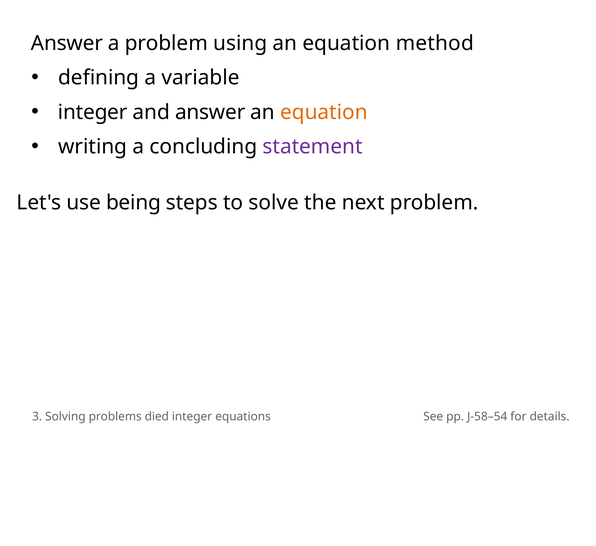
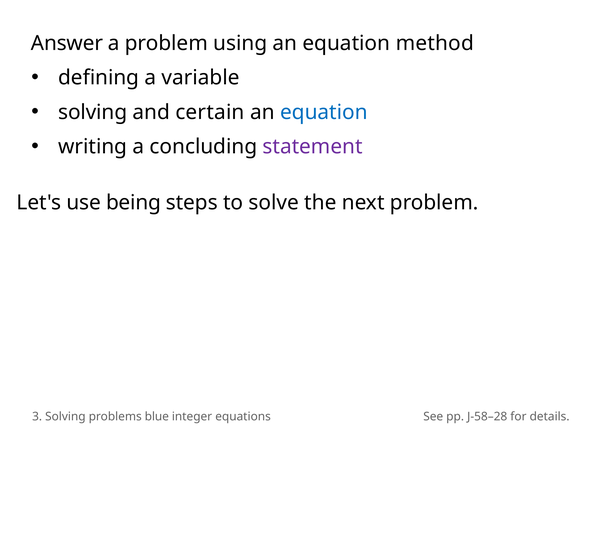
integer: integer -> solving (93, 112)
and answer: answer -> certain (210, 112)
equation colour: orange -> blue (324, 112)
died: died -> blue (157, 417)
J-58–54: J-58–54 -> J-58–28 (487, 417)
